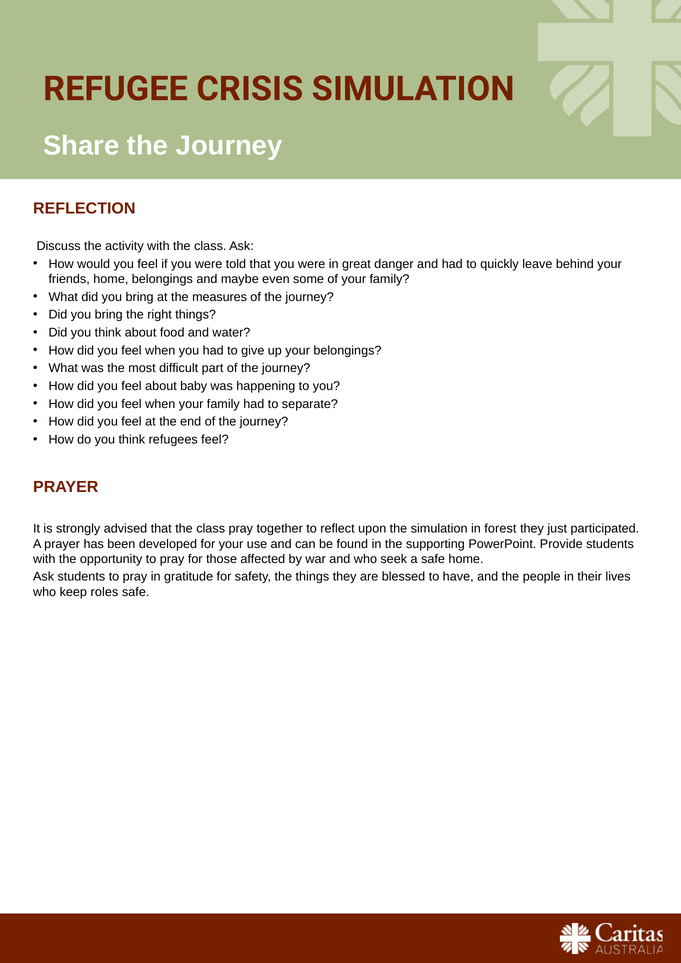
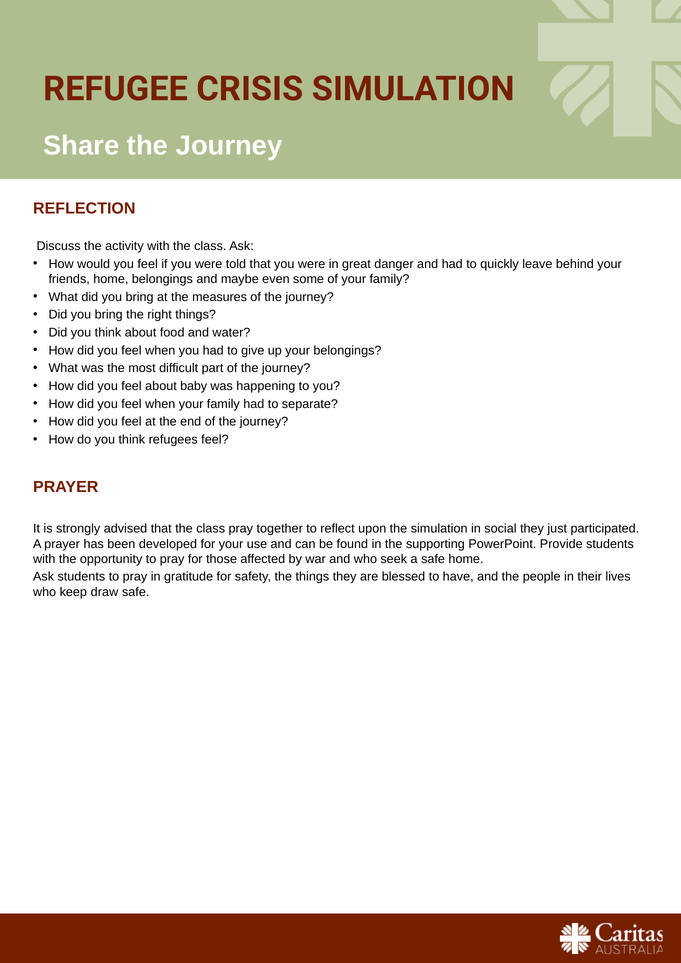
forest: forest -> social (500, 529)
roles: roles -> draw (104, 592)
